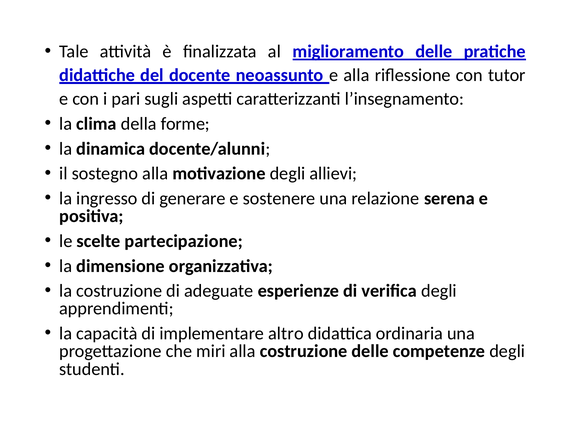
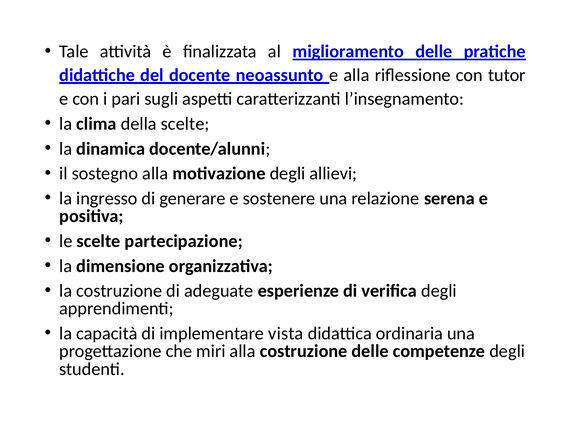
della forme: forme -> scelte (185, 124)
altro: altro -> vista (286, 333)
